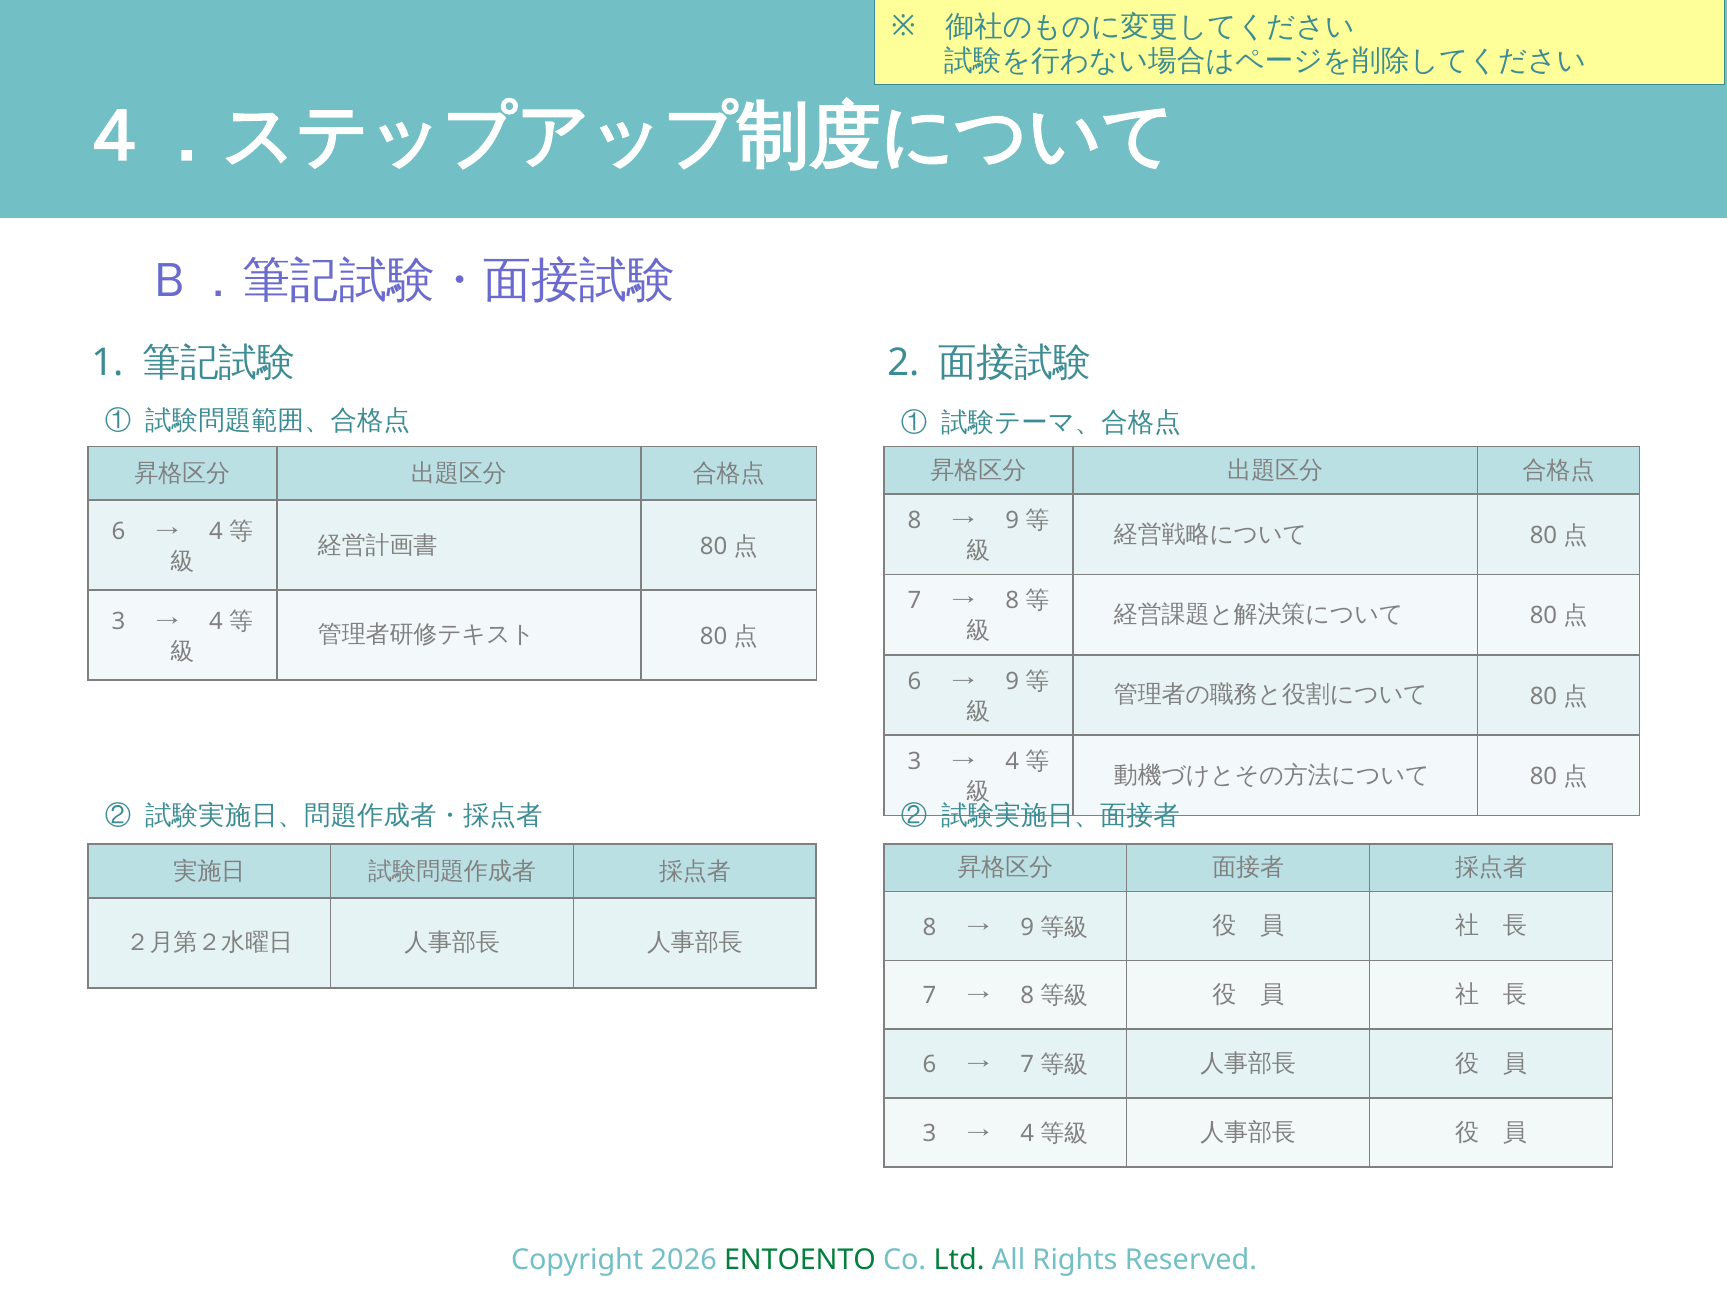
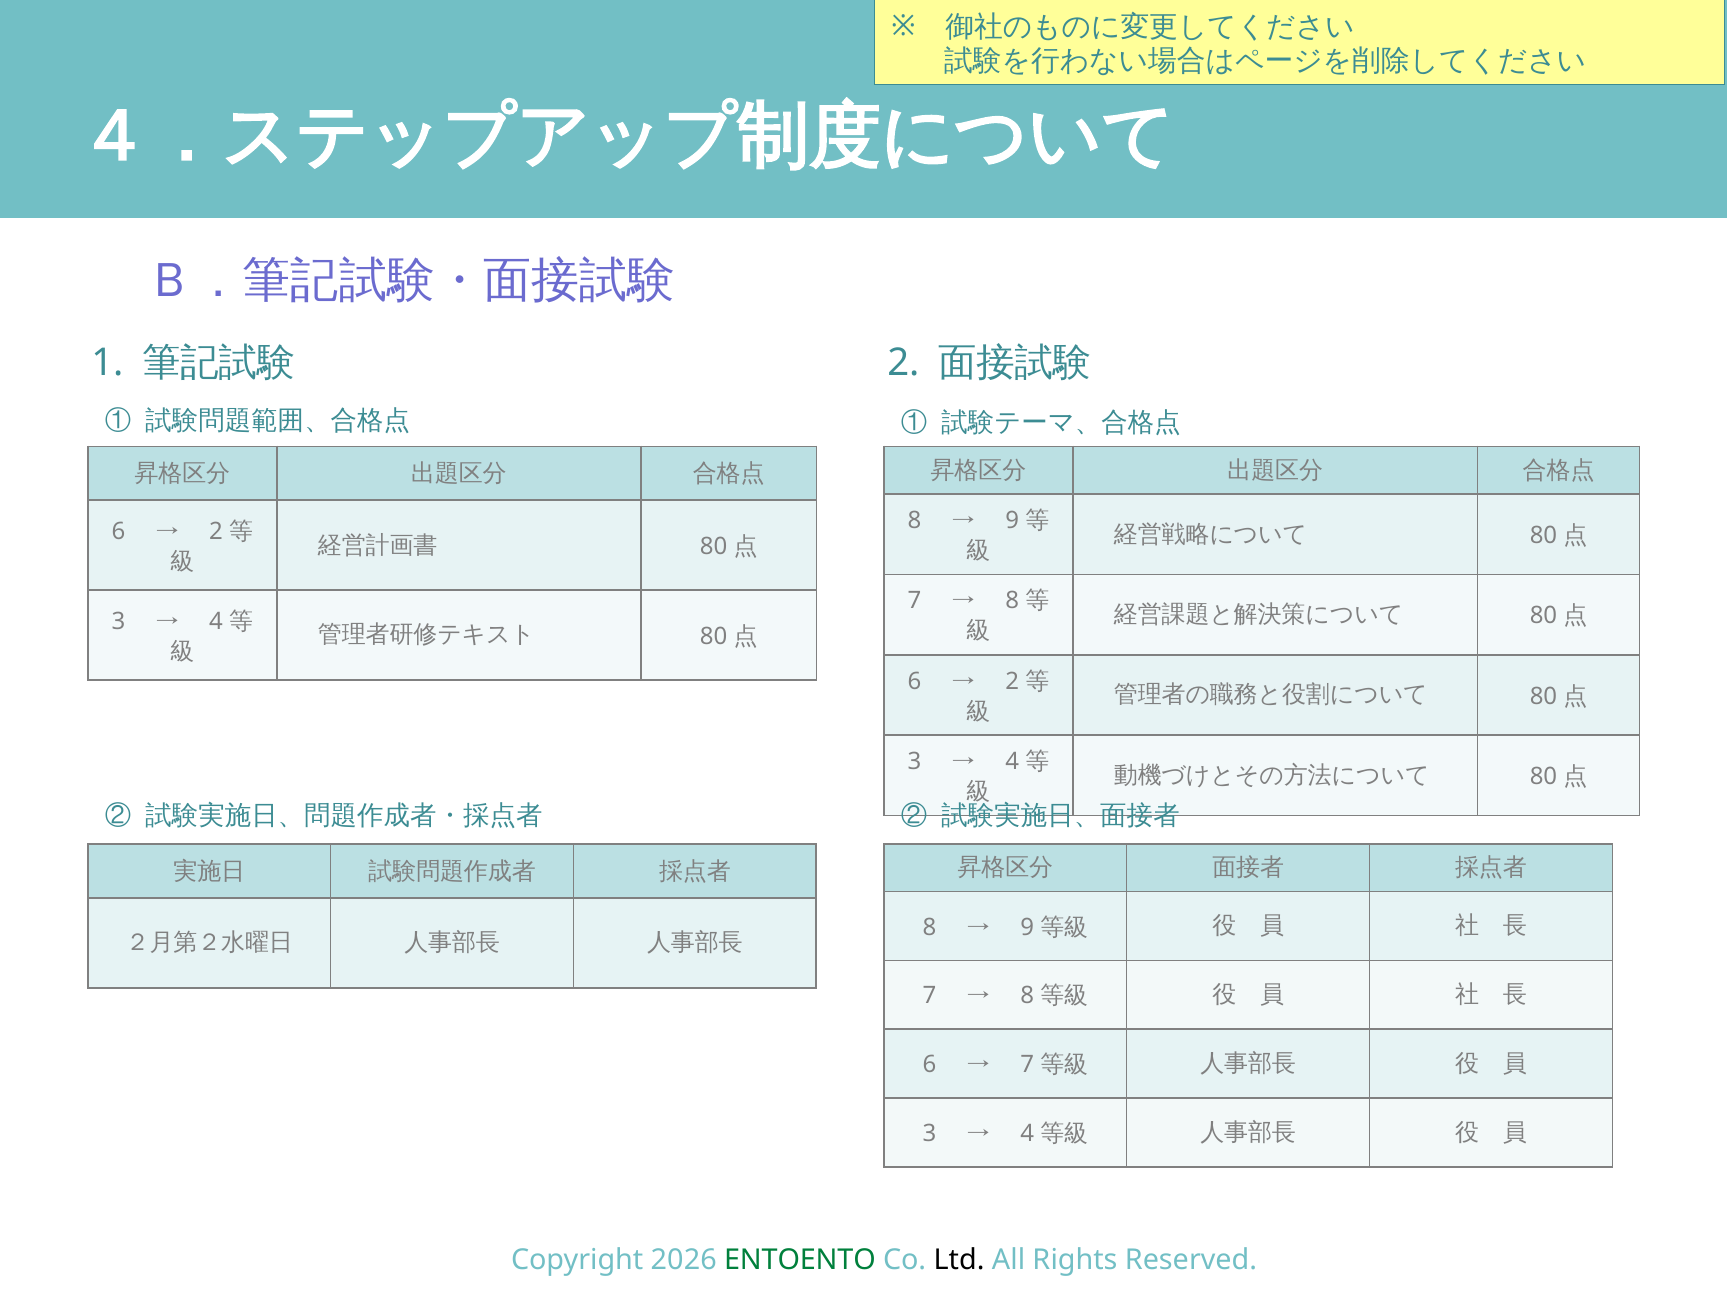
4: 4 -> 2 (216, 531)
9: 9 -> 2 (1012, 681)
Ltd colour: green -> black (959, 1260)
